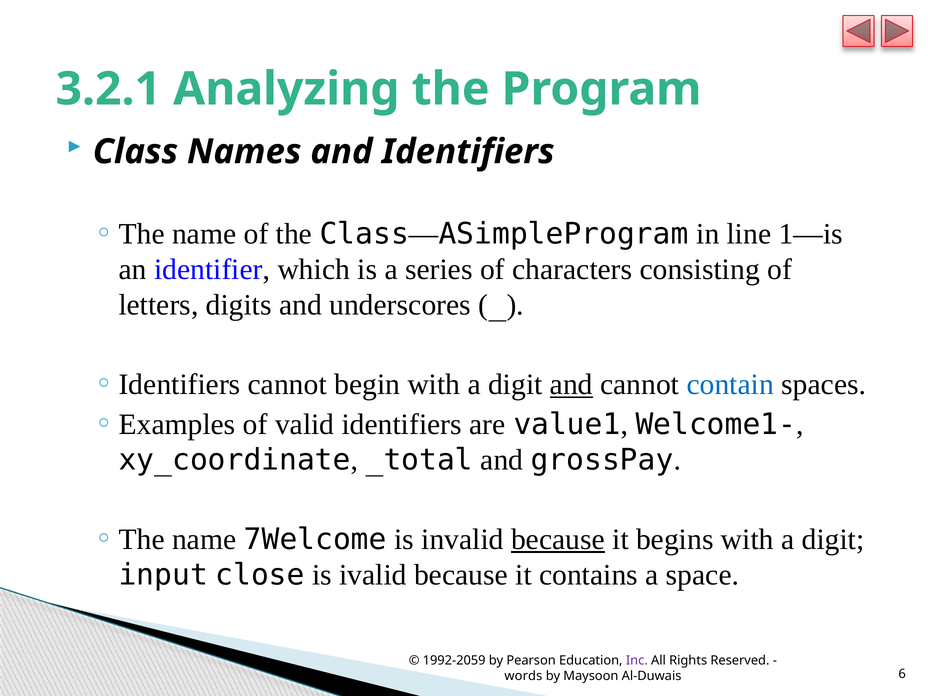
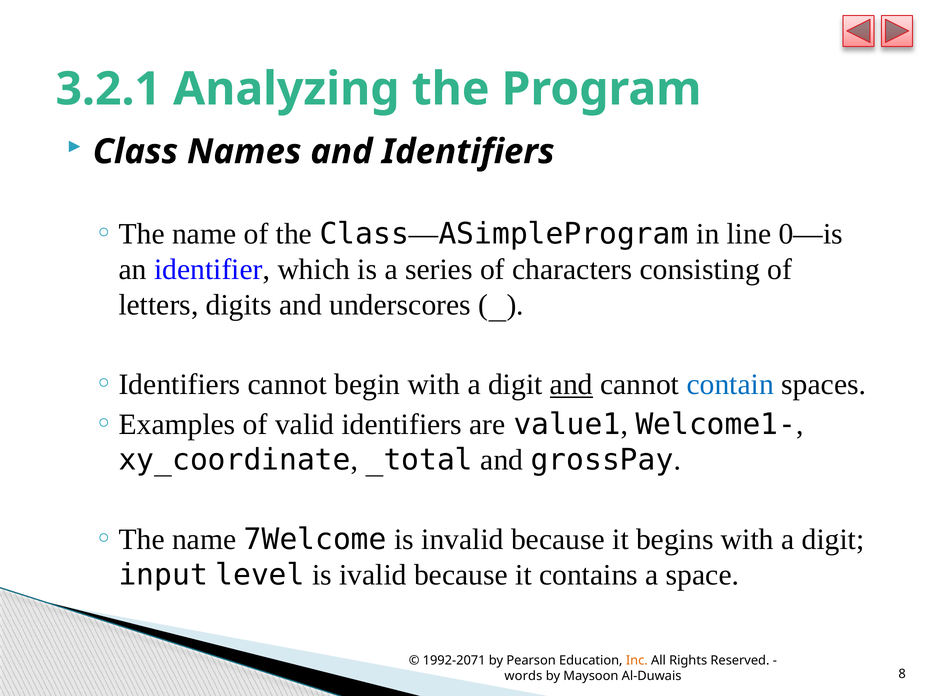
1—is: 1—is -> 0—is (811, 234)
because underline: present -> none (558, 539)
close: close -> level (260, 575)
1992-2059: 1992-2059 -> 1992-2071 (454, 660)
Inc colour: purple -> orange (637, 660)
6: 6 -> 8 (902, 674)
